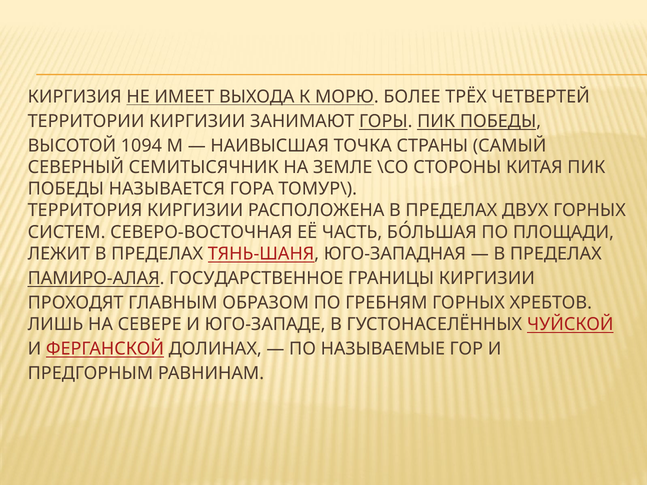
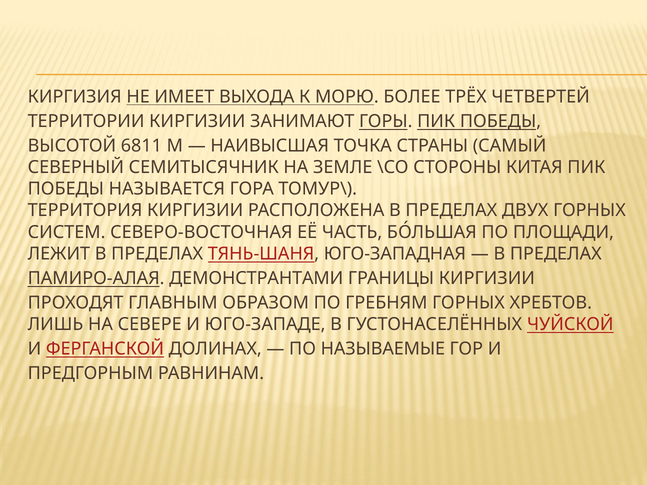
1094: 1094 -> 6811 (141, 146)
ГОСУДАРСТВЕННОЕ: ГОСУДАРСТВЕННОЕ -> ДЕМОНСТРАНТАМИ (256, 278)
